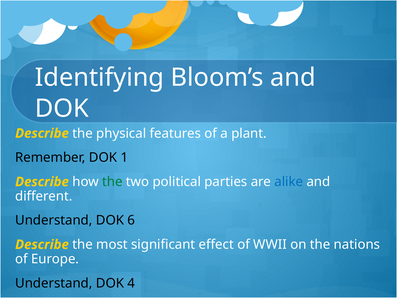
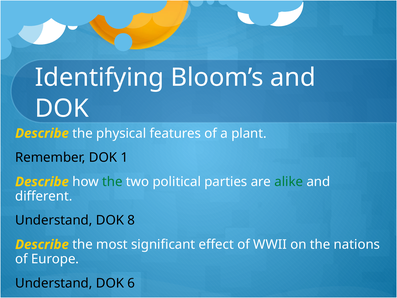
alike colour: blue -> green (289, 182)
6: 6 -> 8 (131, 220)
4: 4 -> 6 (131, 283)
